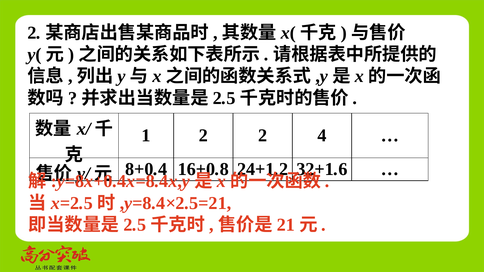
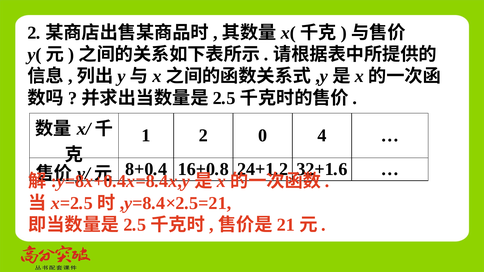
2 2: 2 -> 0 (263, 136)
